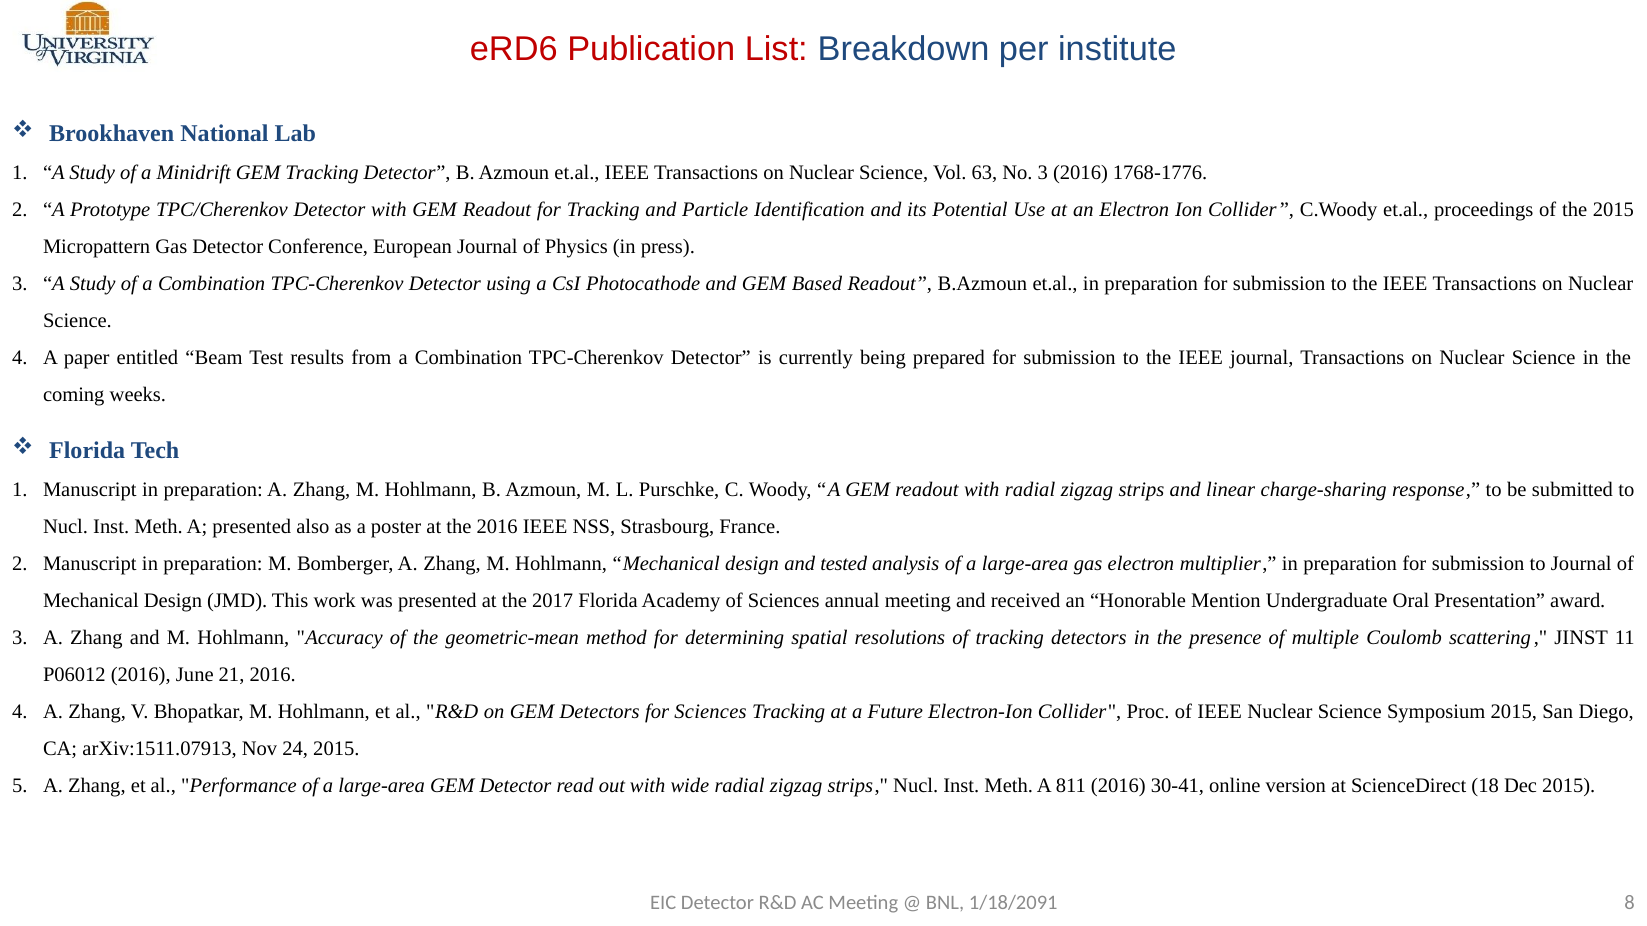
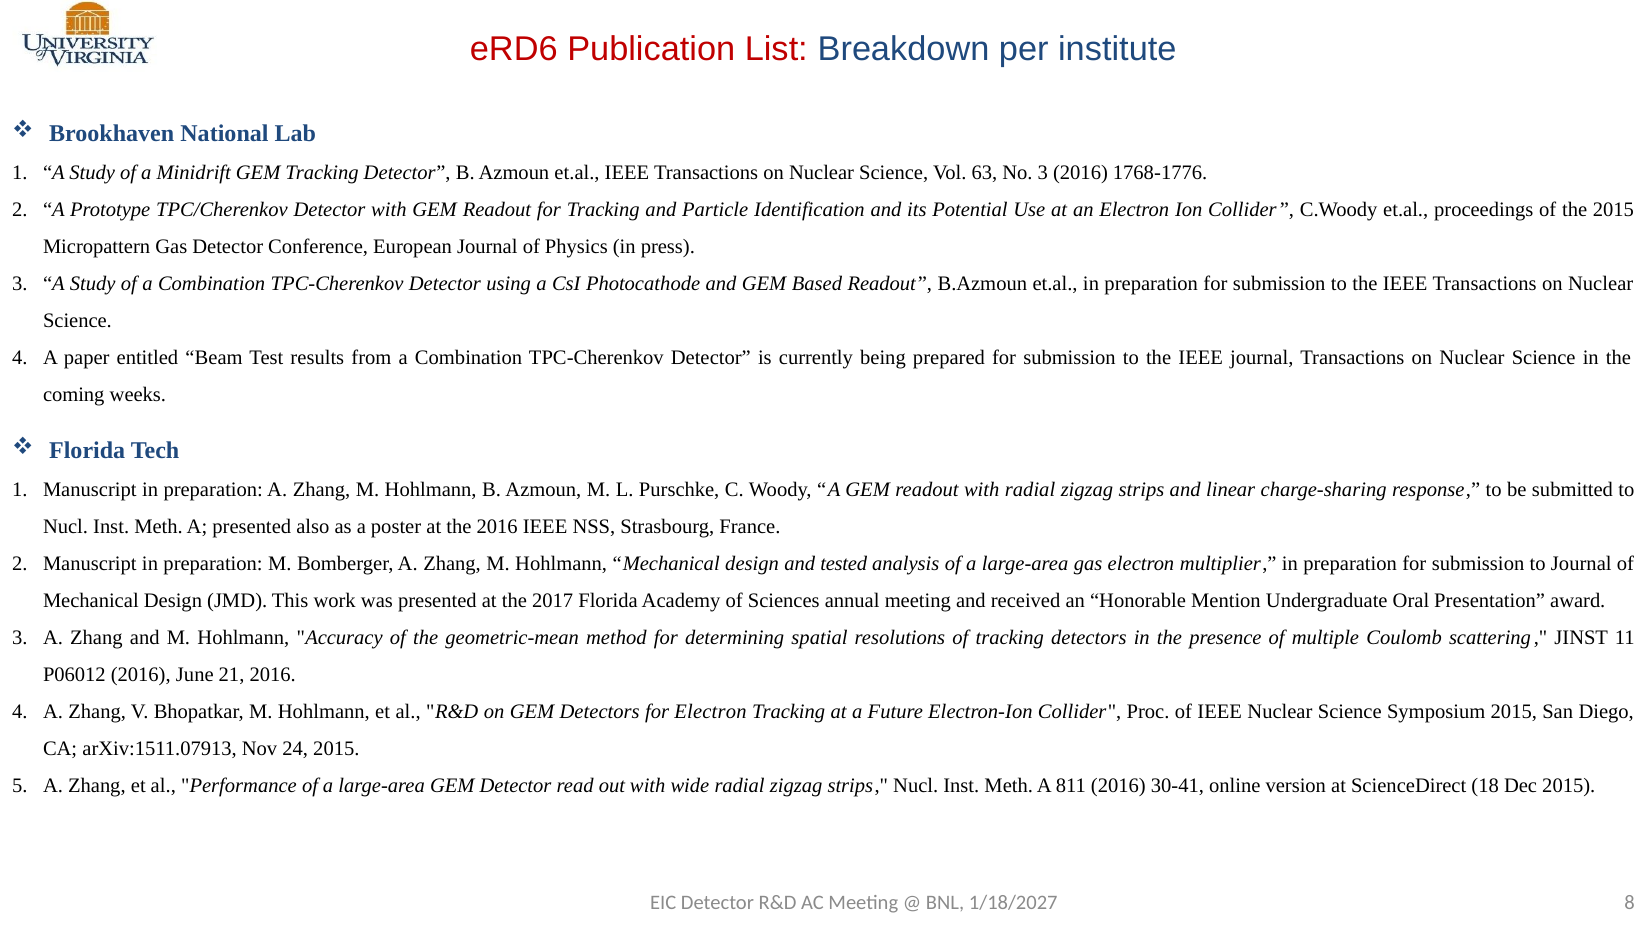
for Sciences: Sciences -> Electron (711, 712)
1/18/2091: 1/18/2091 -> 1/18/2027 (1013, 903)
